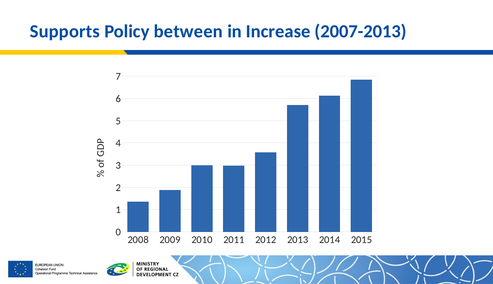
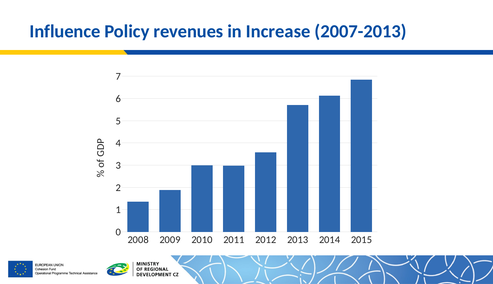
Supports: Supports -> Influence (65, 31)
between: between -> revenues (188, 31)
